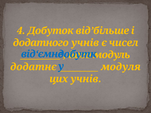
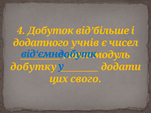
додатнє: додатнє -> добутку (33, 67)
модуля: модуля -> додати (121, 67)
цих учнів: учнів -> свого (86, 79)
